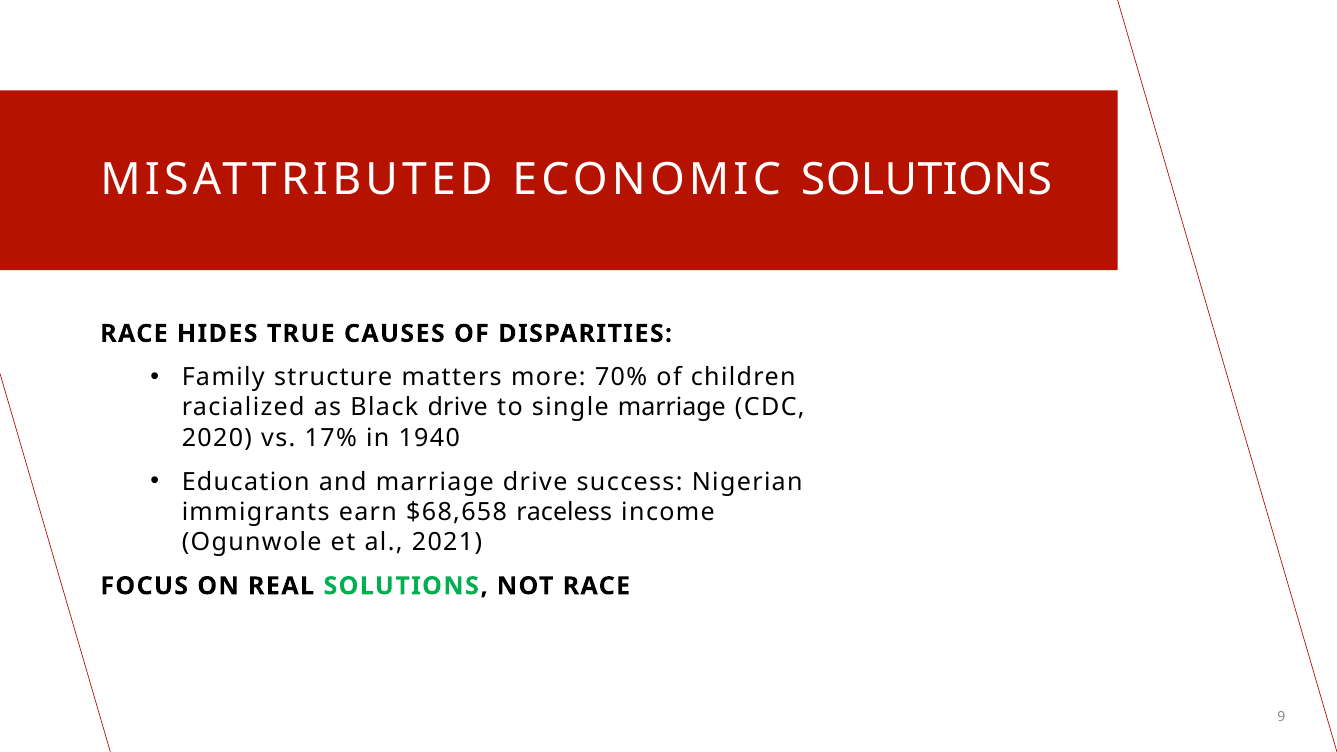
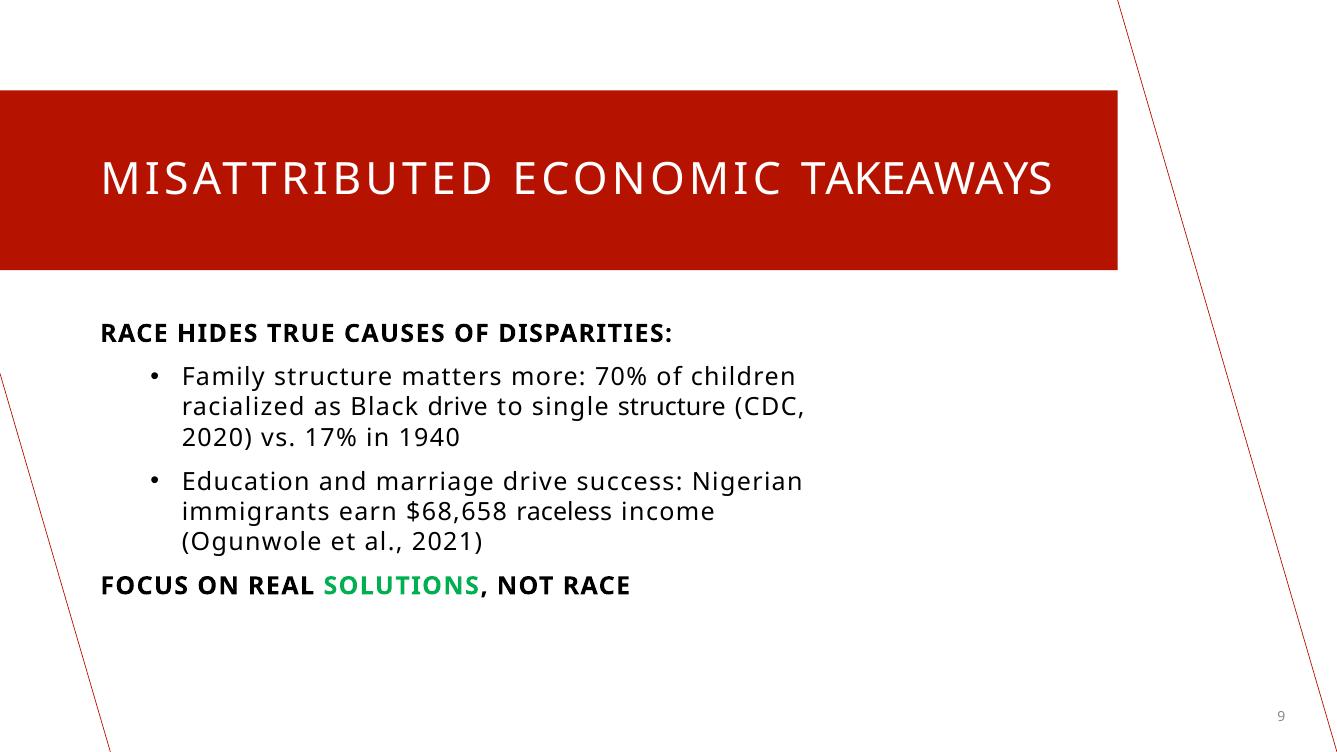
ECONOMIC SOLUTIONS: SOLUTIONS -> TAKEAWAYS (927, 180)
single marriage: marriage -> structure (672, 408)
